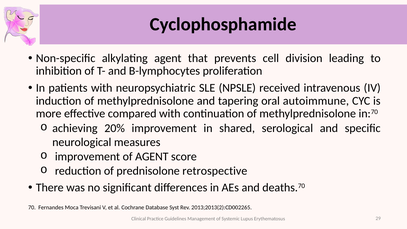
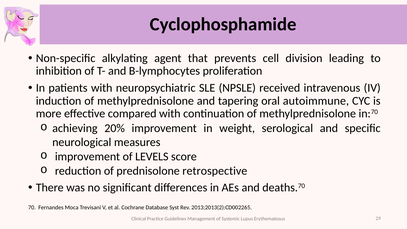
shared: shared -> weight (237, 128)
of AGENT: AGENT -> LEVELS (152, 156)
